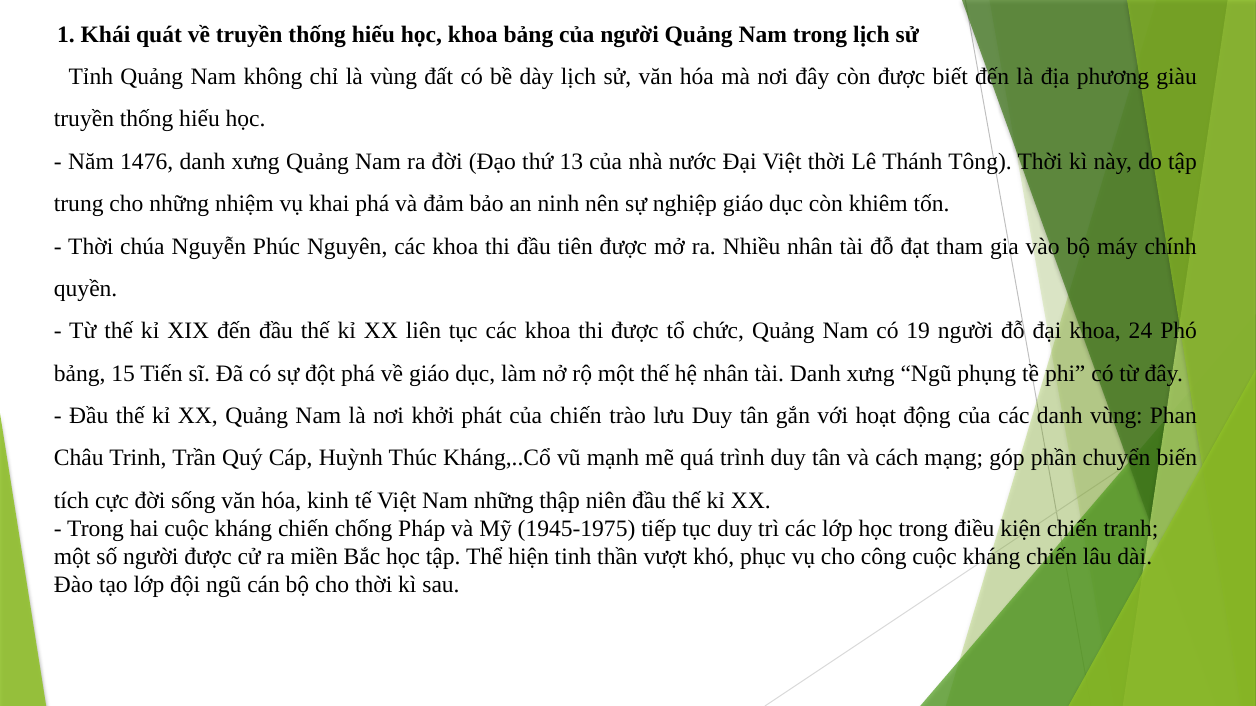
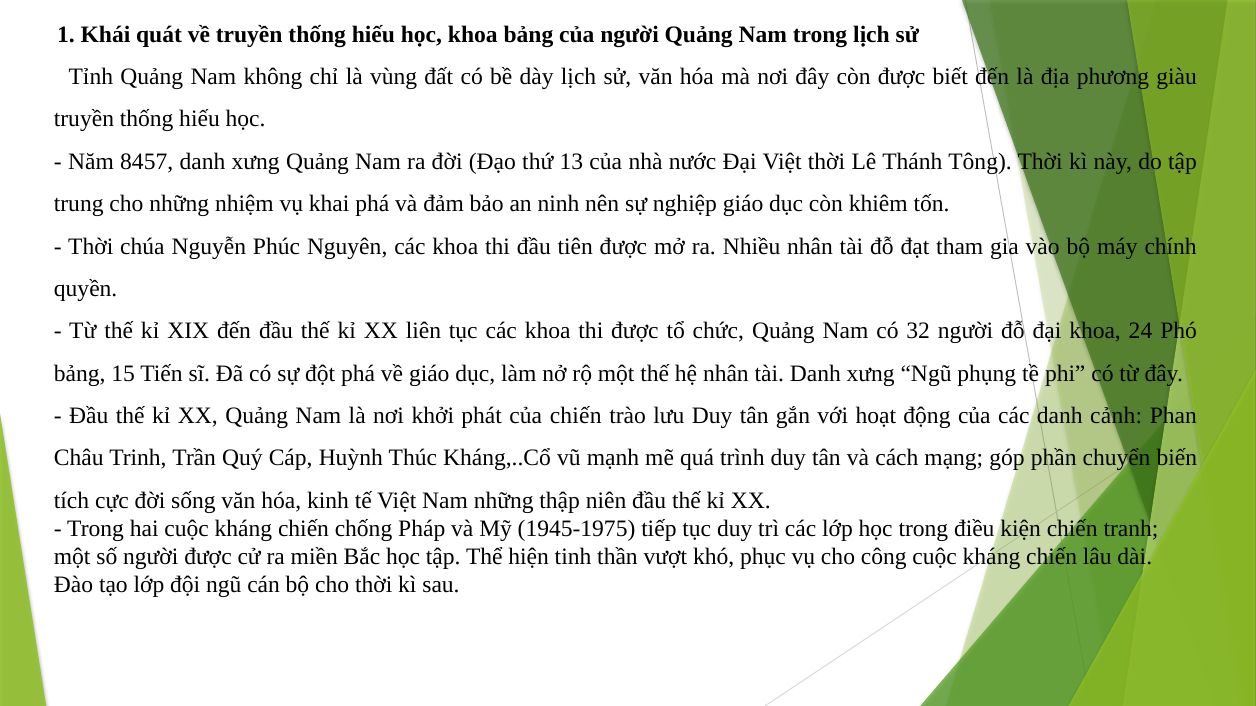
1476: 1476 -> 8457 (147, 162)
19: 19 -> 32 (918, 331)
danh vùng: vùng -> cảnh (1116, 416)
